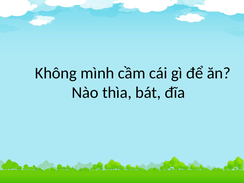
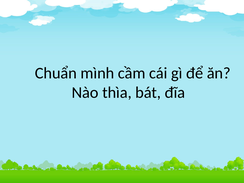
Không: Không -> Chuẩn (56, 73)
